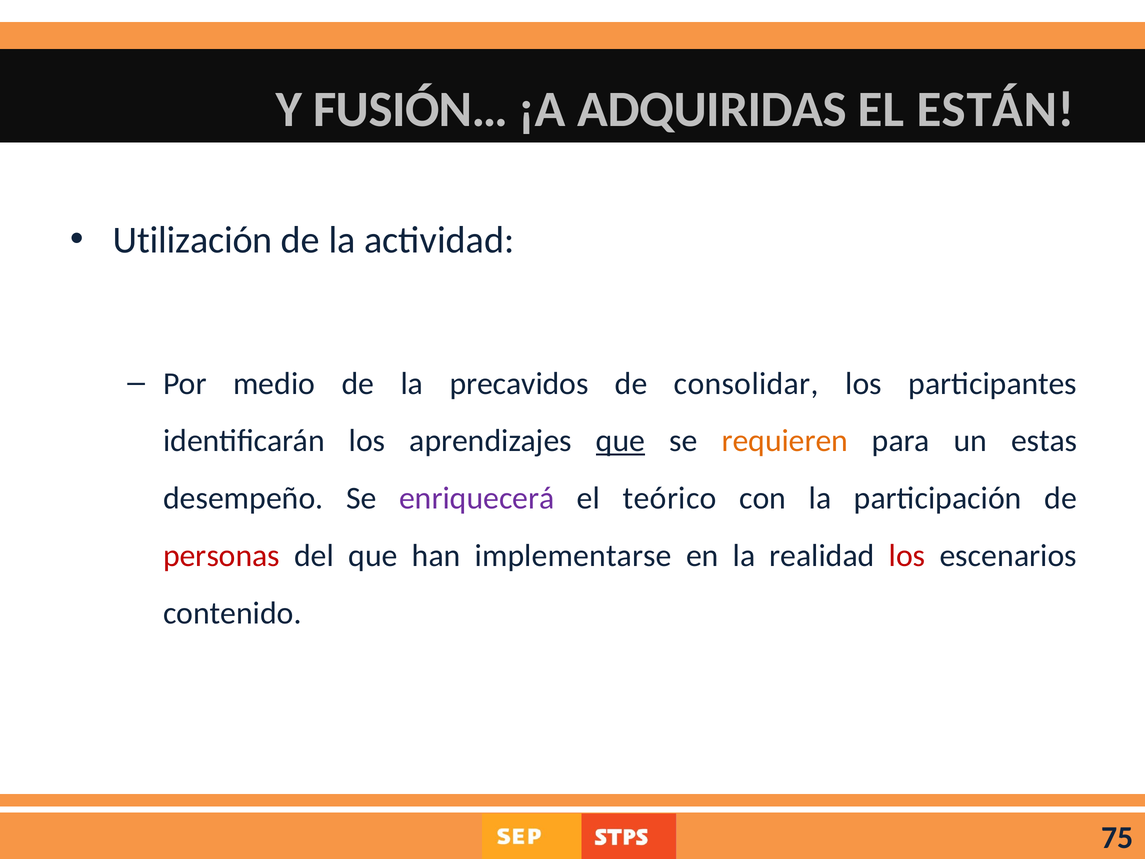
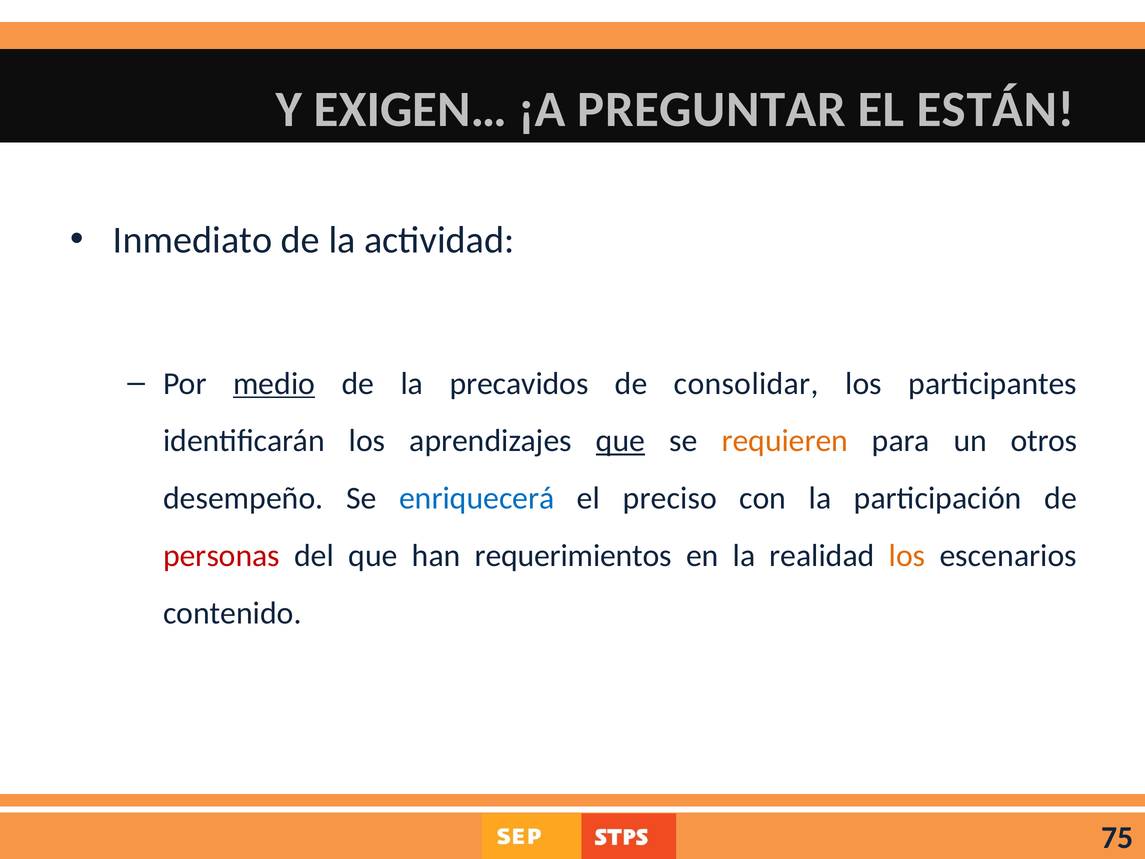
FUSIÓN…: FUSIÓN… -> EXIGEN… (410, 109)
ADQUIRIDAS: ADQUIRIDAS -> PREGUNTAR (712, 109)
Utilización: Utilización -> Inmediato (193, 240)
medio underline: none -> present (274, 383)
estas: estas -> otros (1044, 441)
enriquecerá colour: purple -> blue (477, 498)
teórico: teórico -> preciso (670, 498)
implementarse: implementarse -> requerimientos (573, 556)
los colour: red -> orange (907, 556)
